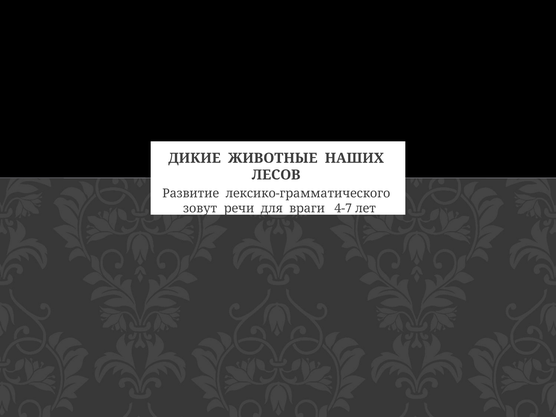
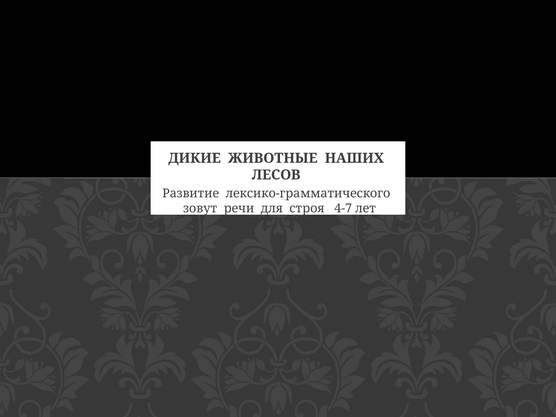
враги: враги -> строя (307, 208)
